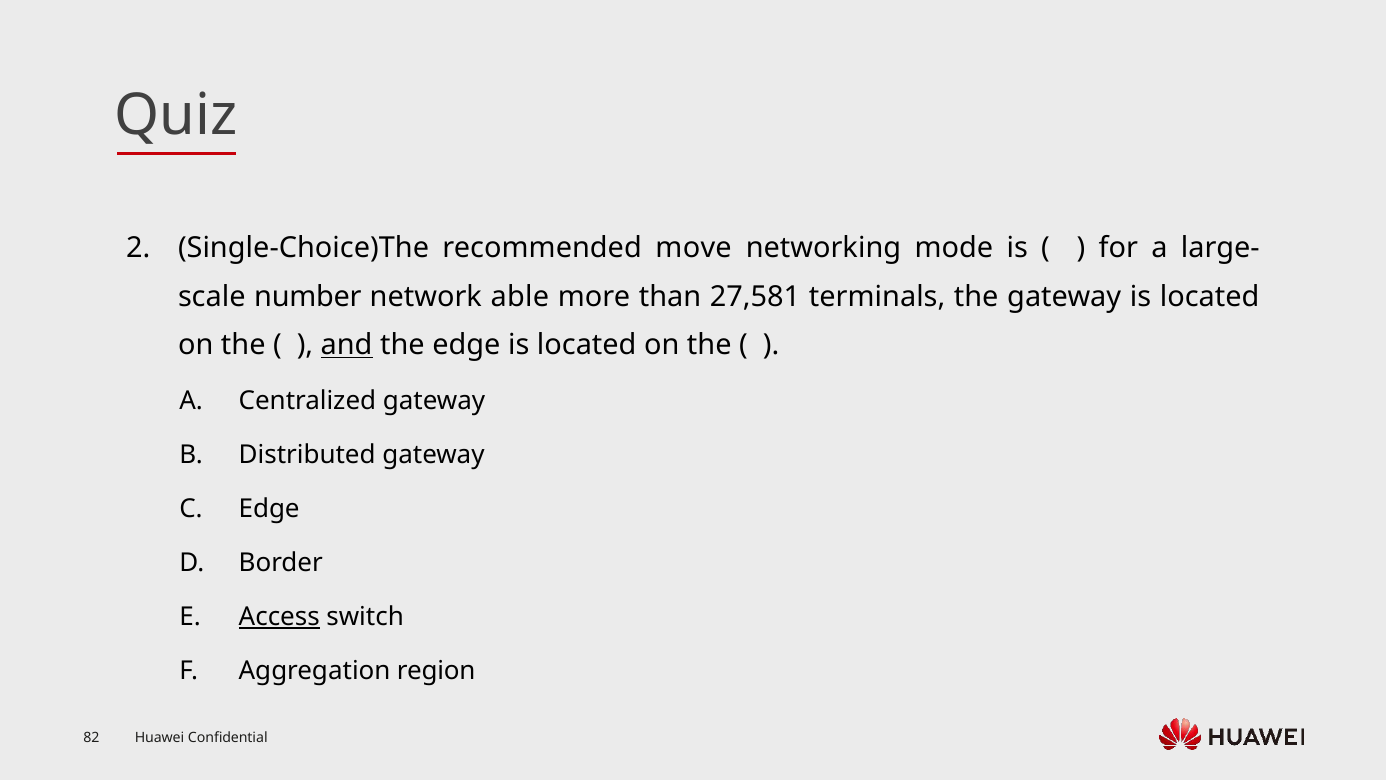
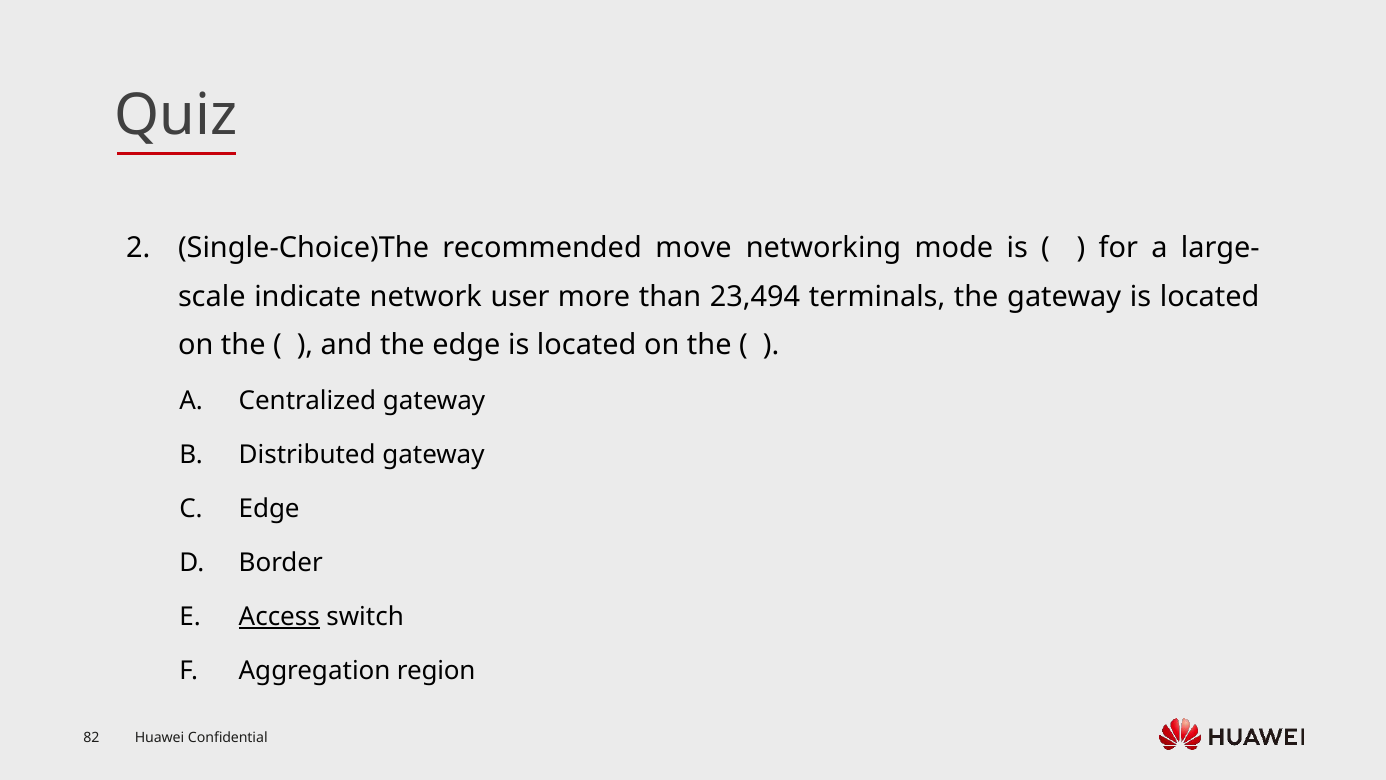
number: number -> indicate (308, 297)
able: able -> user (520, 297)
27,581: 27,581 -> 23,494 (755, 297)
and underline: present -> none (347, 345)
